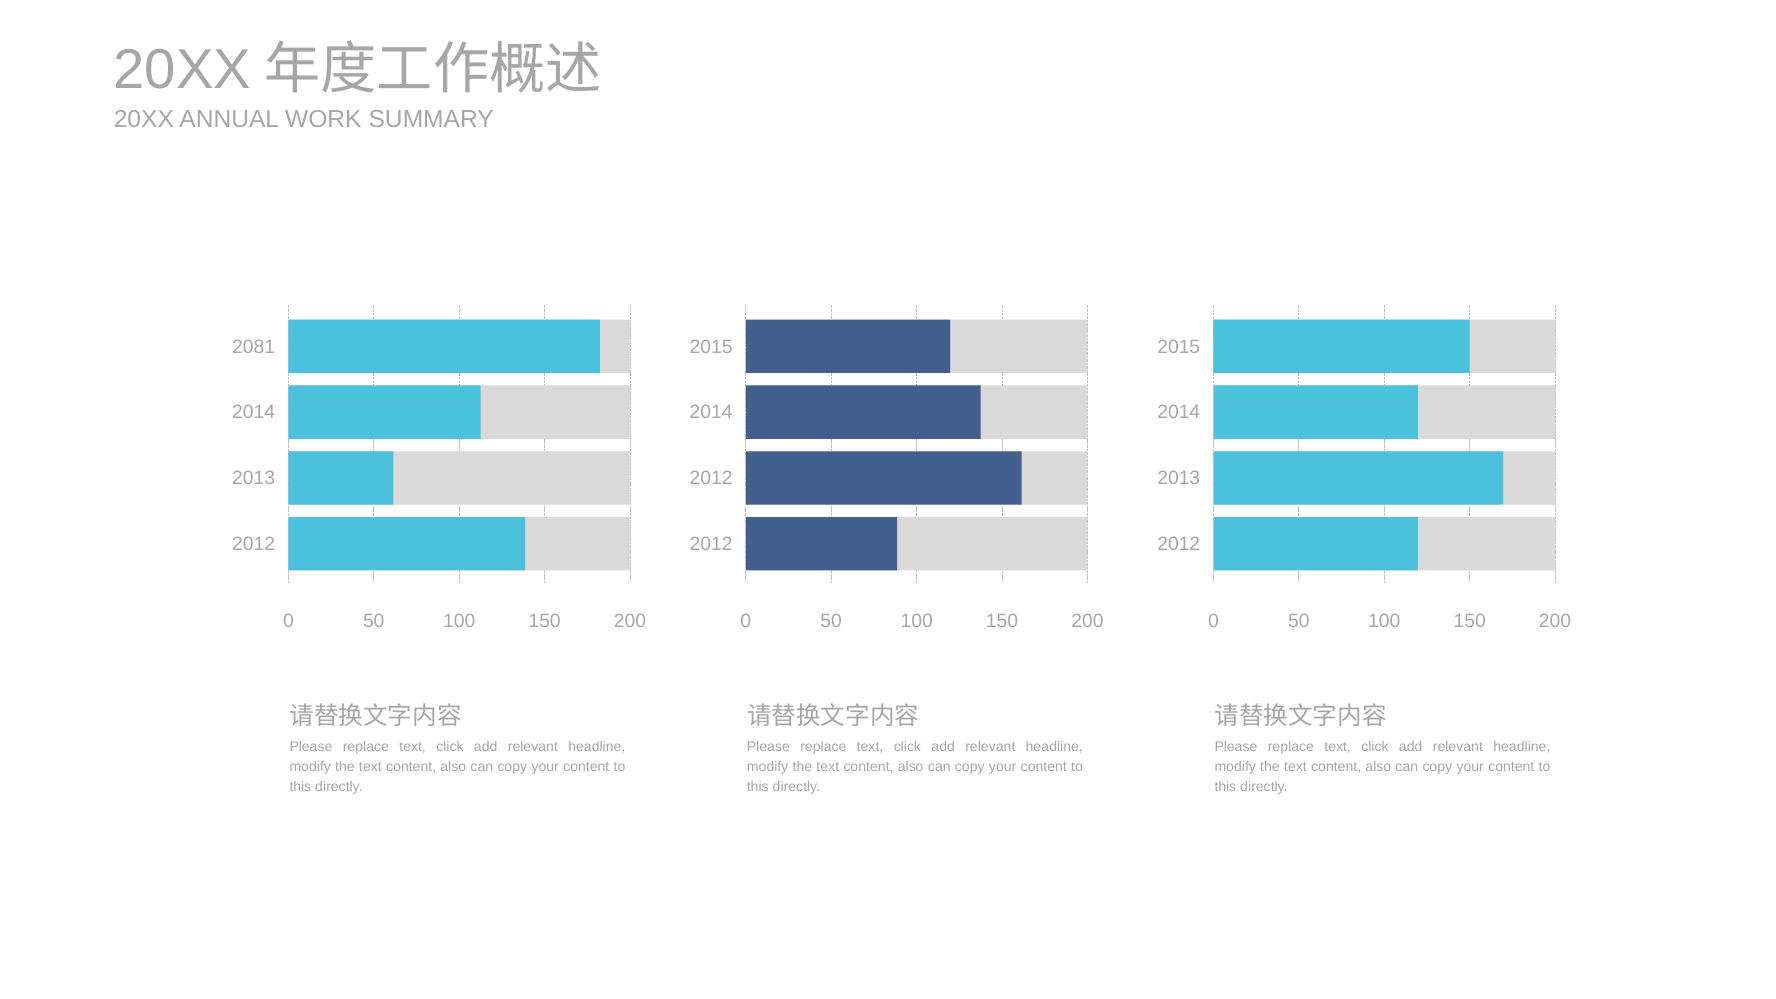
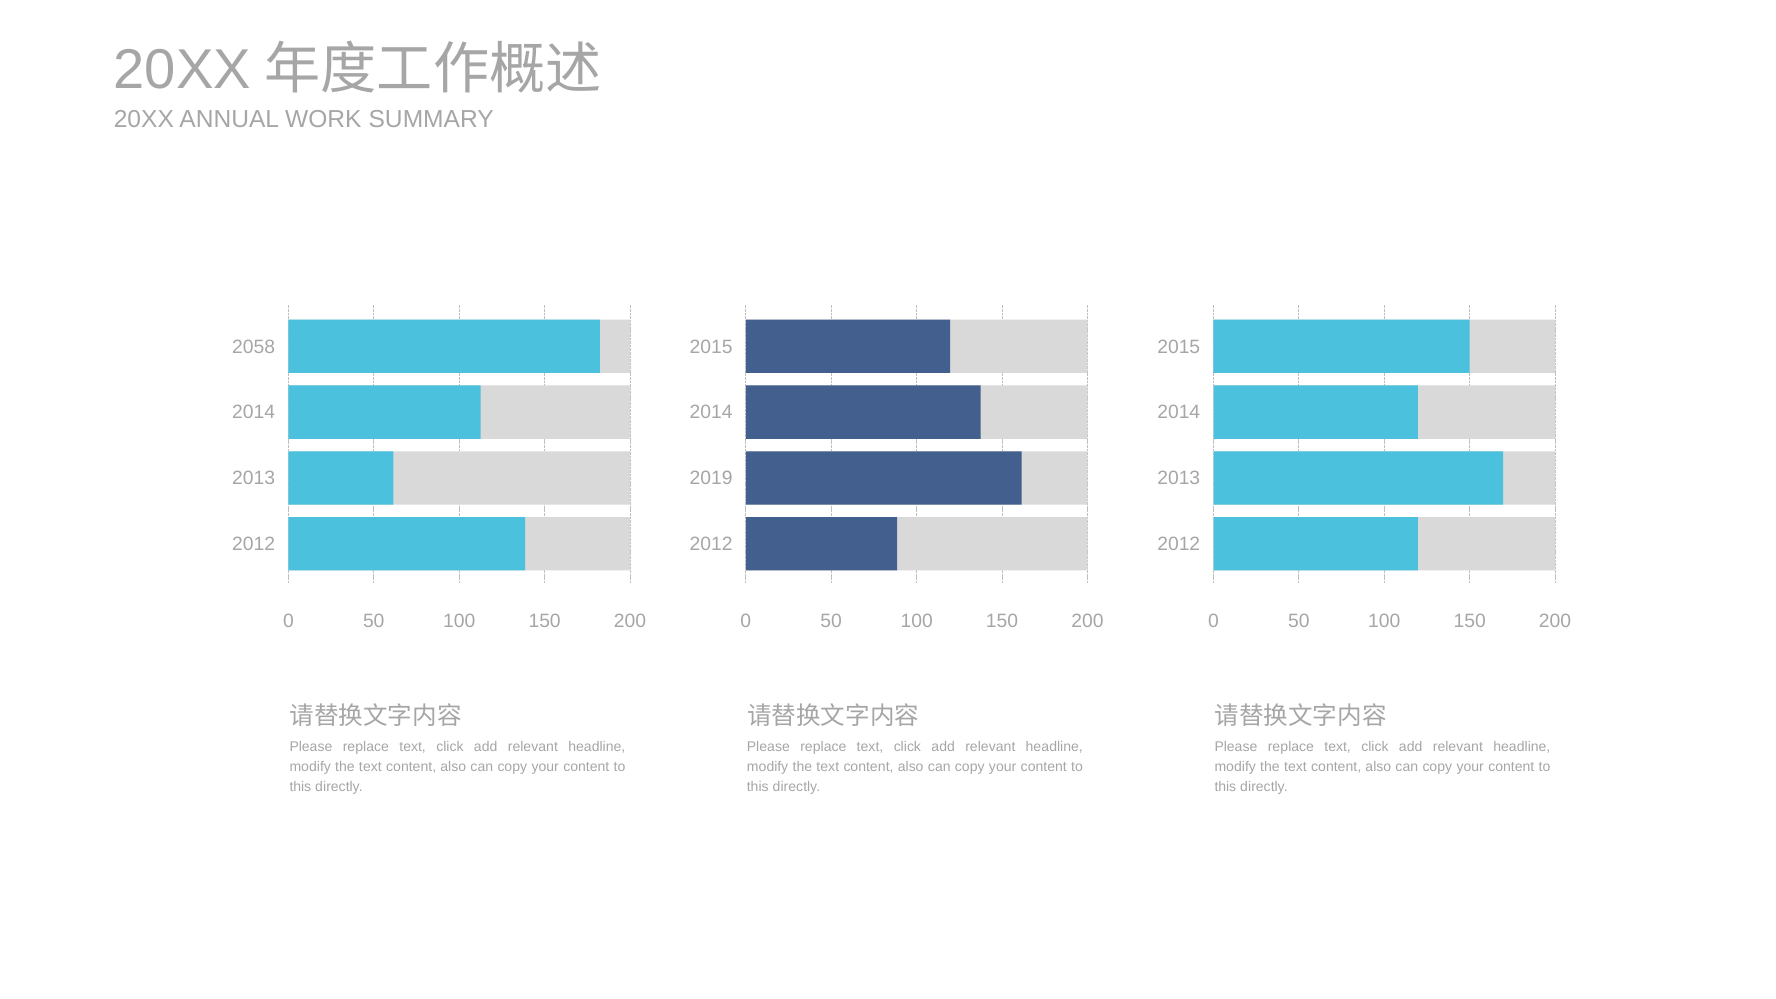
2081: 2081 -> 2058 (254, 347)
2012: 2012 -> 2019 (711, 478)
